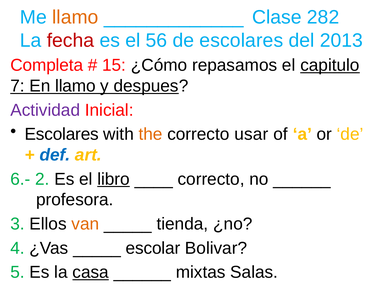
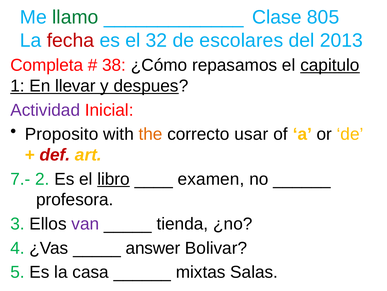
llamo colour: orange -> green (75, 17)
282: 282 -> 805 (323, 17)
56: 56 -> 32 (156, 40)
15: 15 -> 38 (114, 65)
7: 7 -> 1 (17, 86)
En llamo: llamo -> llevar (75, 86)
Escolares: Escolares -> Proposito (62, 134)
def colour: blue -> red (55, 155)
6.-: 6.- -> 7.- (20, 179)
correcto: correcto -> examen (211, 179)
van colour: orange -> purple (85, 223)
escolar: escolar -> answer (153, 247)
casa underline: present -> none (91, 272)
